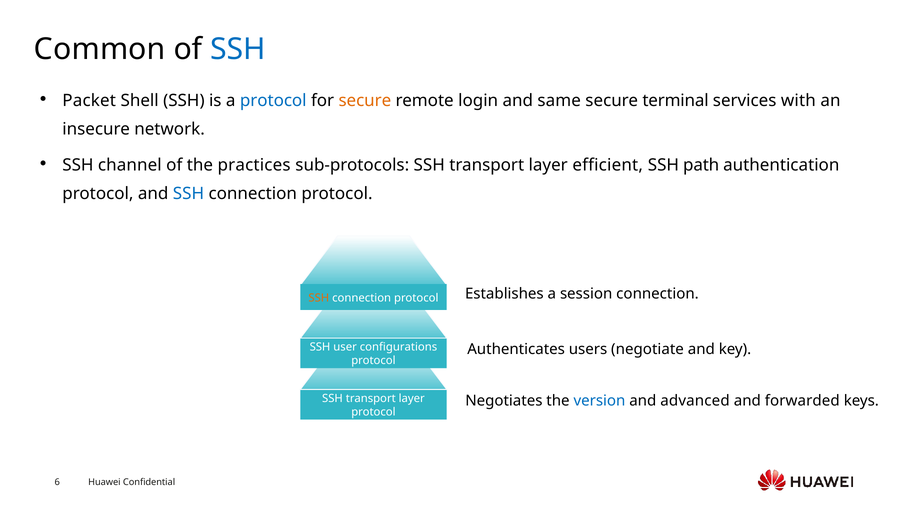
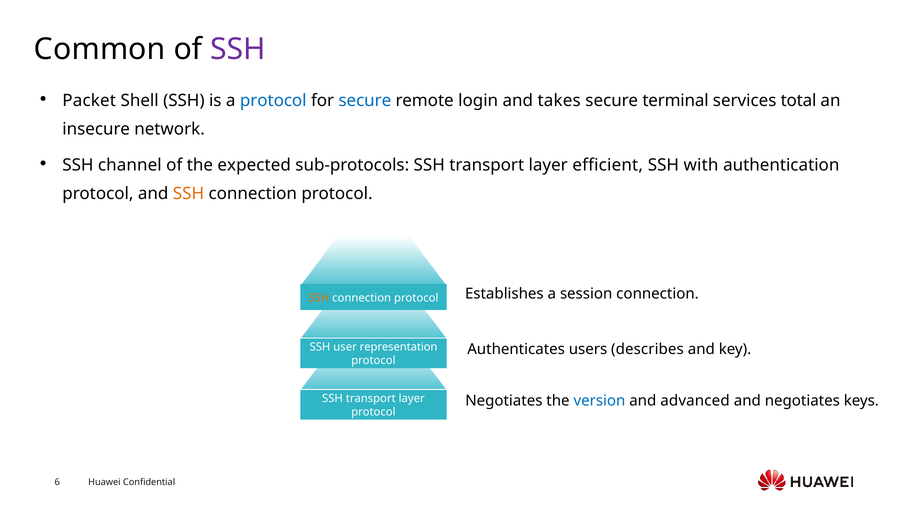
SSH colour: blue -> purple (238, 49)
secure colour: orange -> blue (365, 101)
same: same -> takes (559, 101)
with: with -> total (799, 101)
practices: practices -> expected (254, 165)
path: path -> with (701, 165)
SSH colour: blue -> orange (188, 194)
configurations: configurations -> representation (399, 347)
negotiate: negotiate -> describes (647, 349)
and forwarded: forwarded -> negotiates (802, 401)
